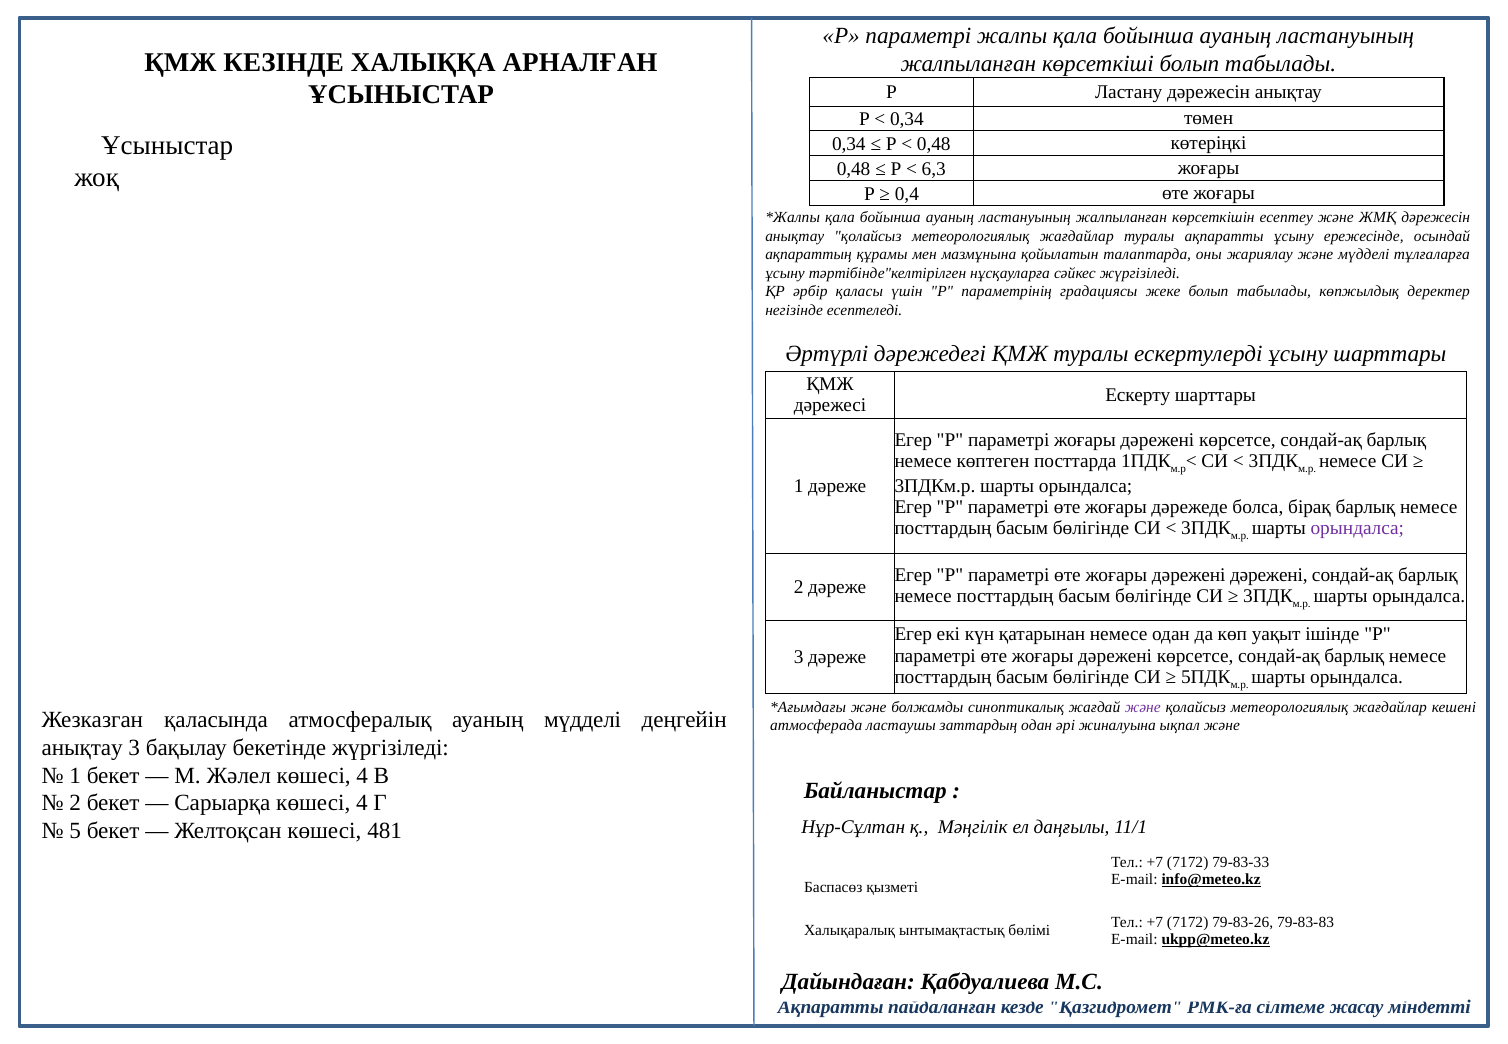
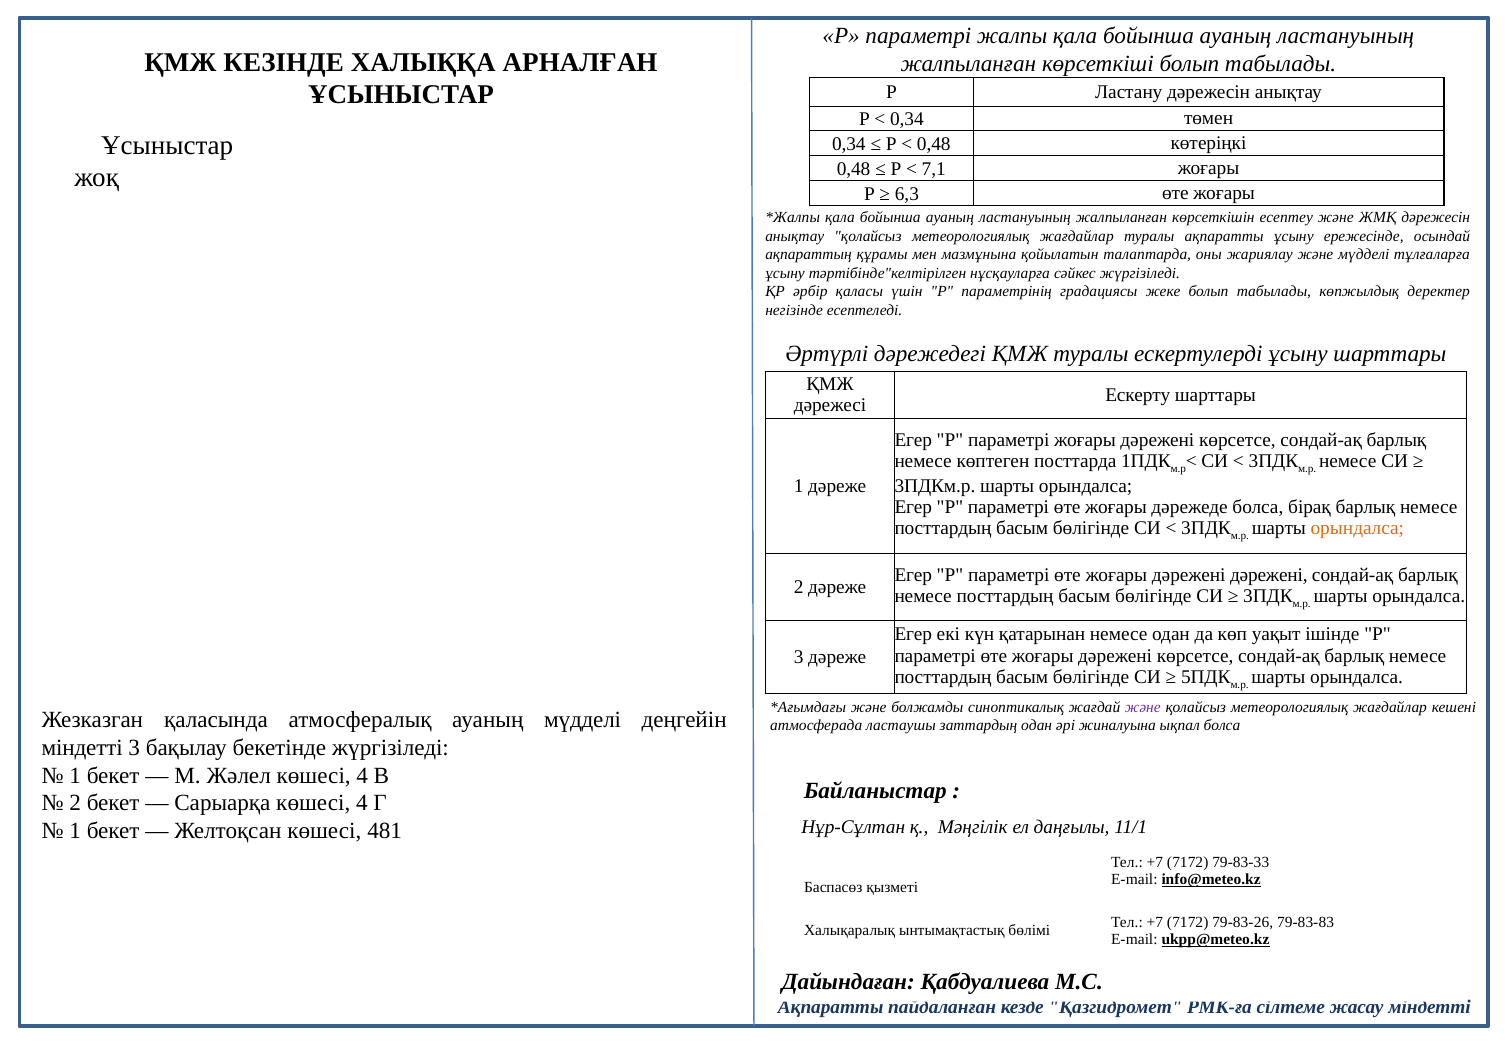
6,3: 6,3 -> 7,1 (934, 169)
0,4: 0,4 -> 6,3 (907, 194)
орындалса colour: purple -> orange (1357, 528)
ықпал және: және -> болса (1222, 726)
анықтау: анықтау -> міндетті (82, 748)
5: 5 -> 1 (75, 831)
